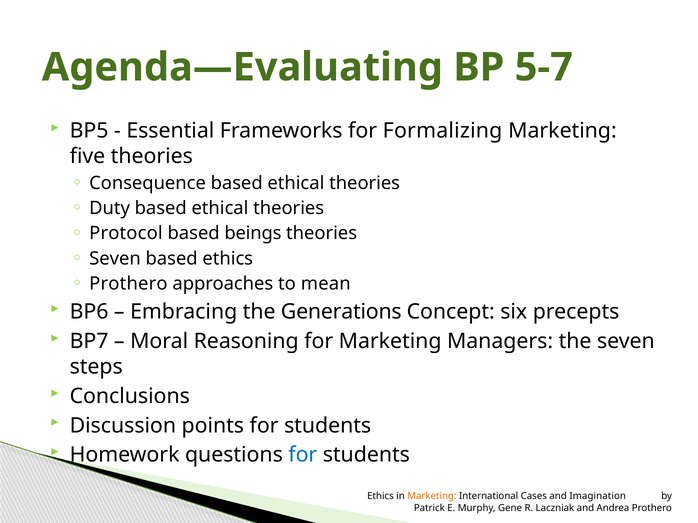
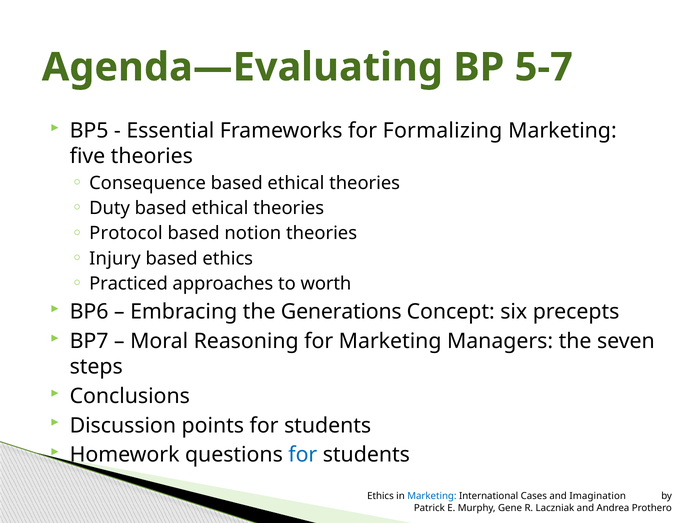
beings: beings -> notion (253, 234)
Seven: Seven -> Injury (115, 259)
Prothero: Prothero -> Practiced (129, 284)
mean: mean -> worth (326, 284)
Marketing colour: orange -> blue (432, 497)
